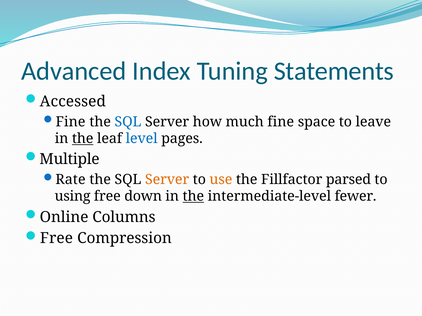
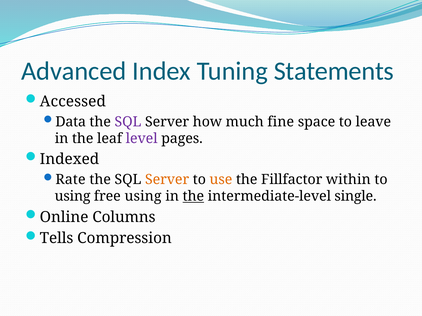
Fine: Fine -> Data (71, 122)
SQL colour: blue -> purple (128, 122)
the underline: present -> none (83, 139)
level colour: blue -> purple (142, 139)
Multiple: Multiple -> Indexed (69, 159)
parsed: parsed -> within (348, 180)
free down: down -> using (143, 197)
fewer: fewer -> single (356, 197)
Free: Free -> Tells (57, 239)
